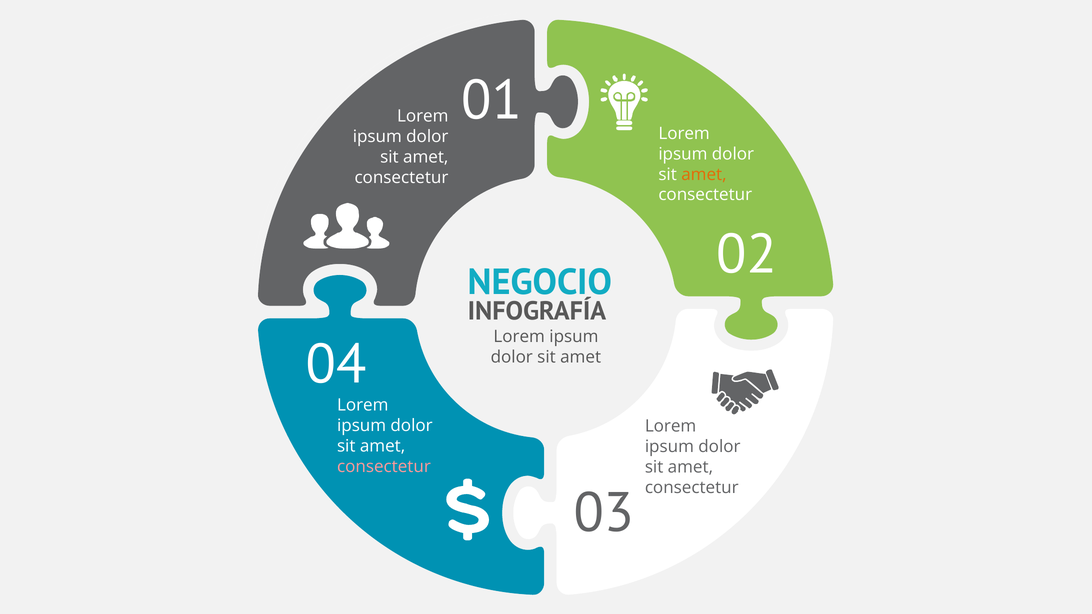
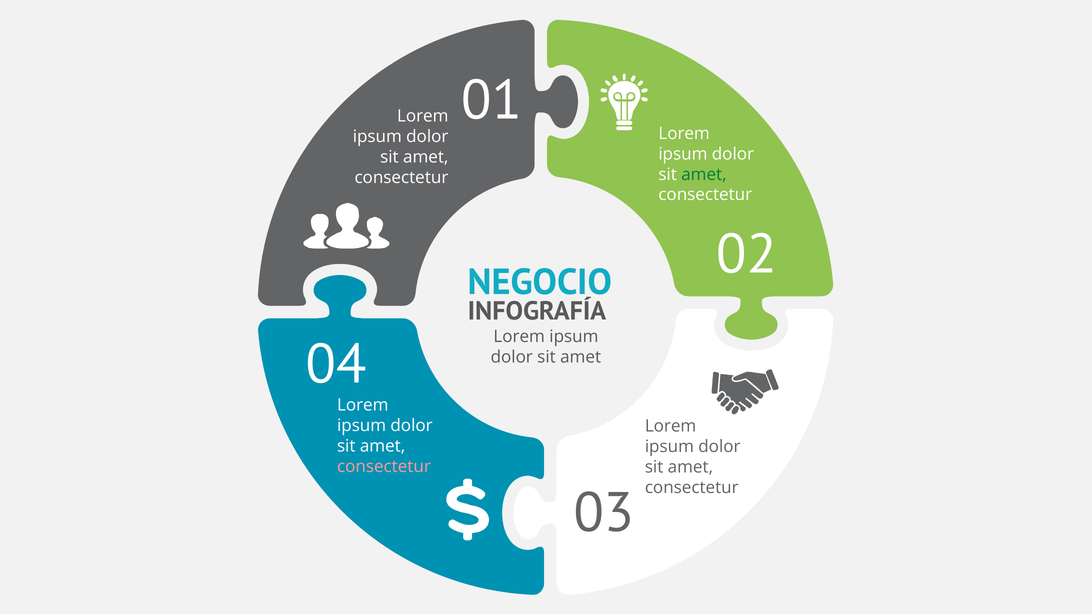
amet colour: orange -> green (704, 174)
